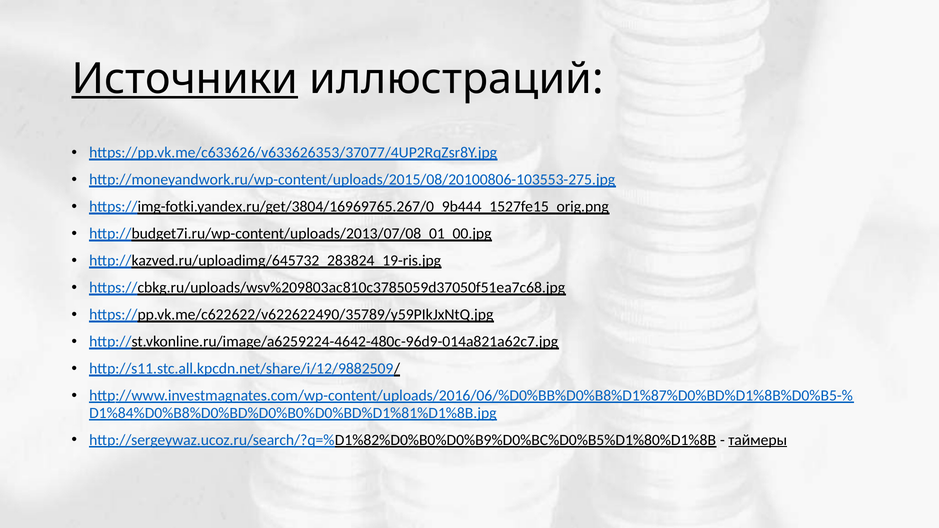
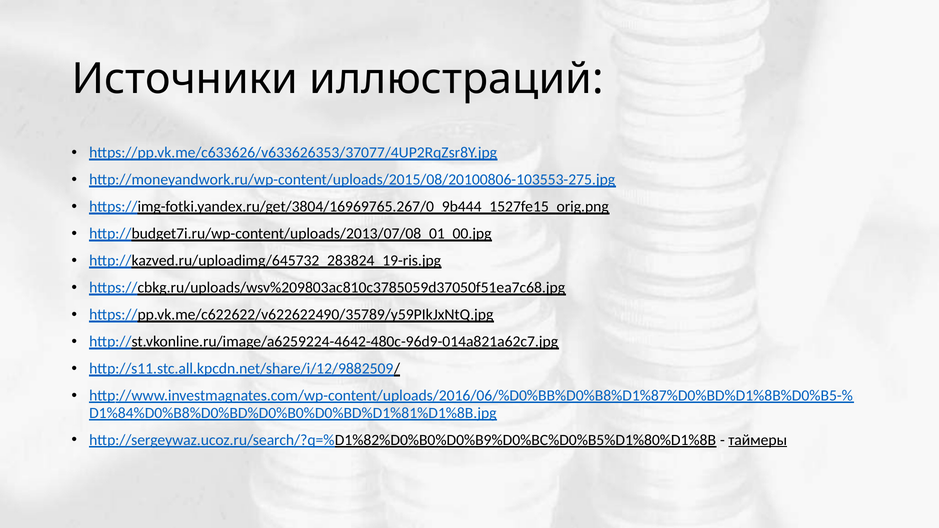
Источники underline: present -> none (185, 79)
